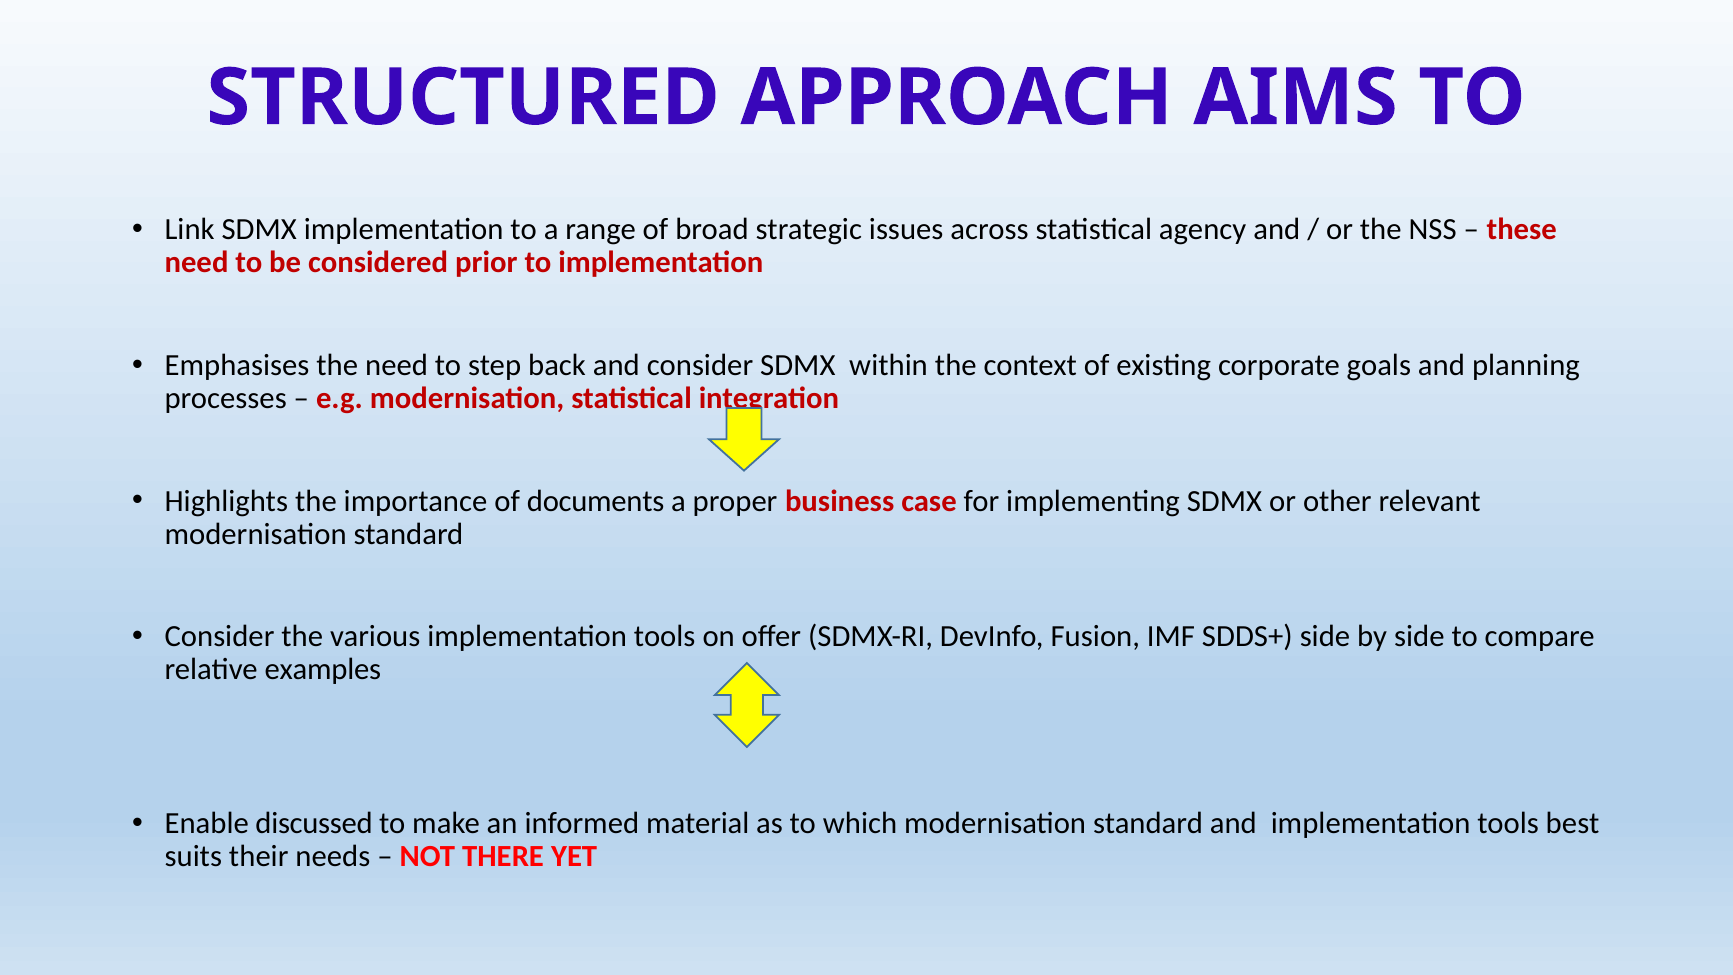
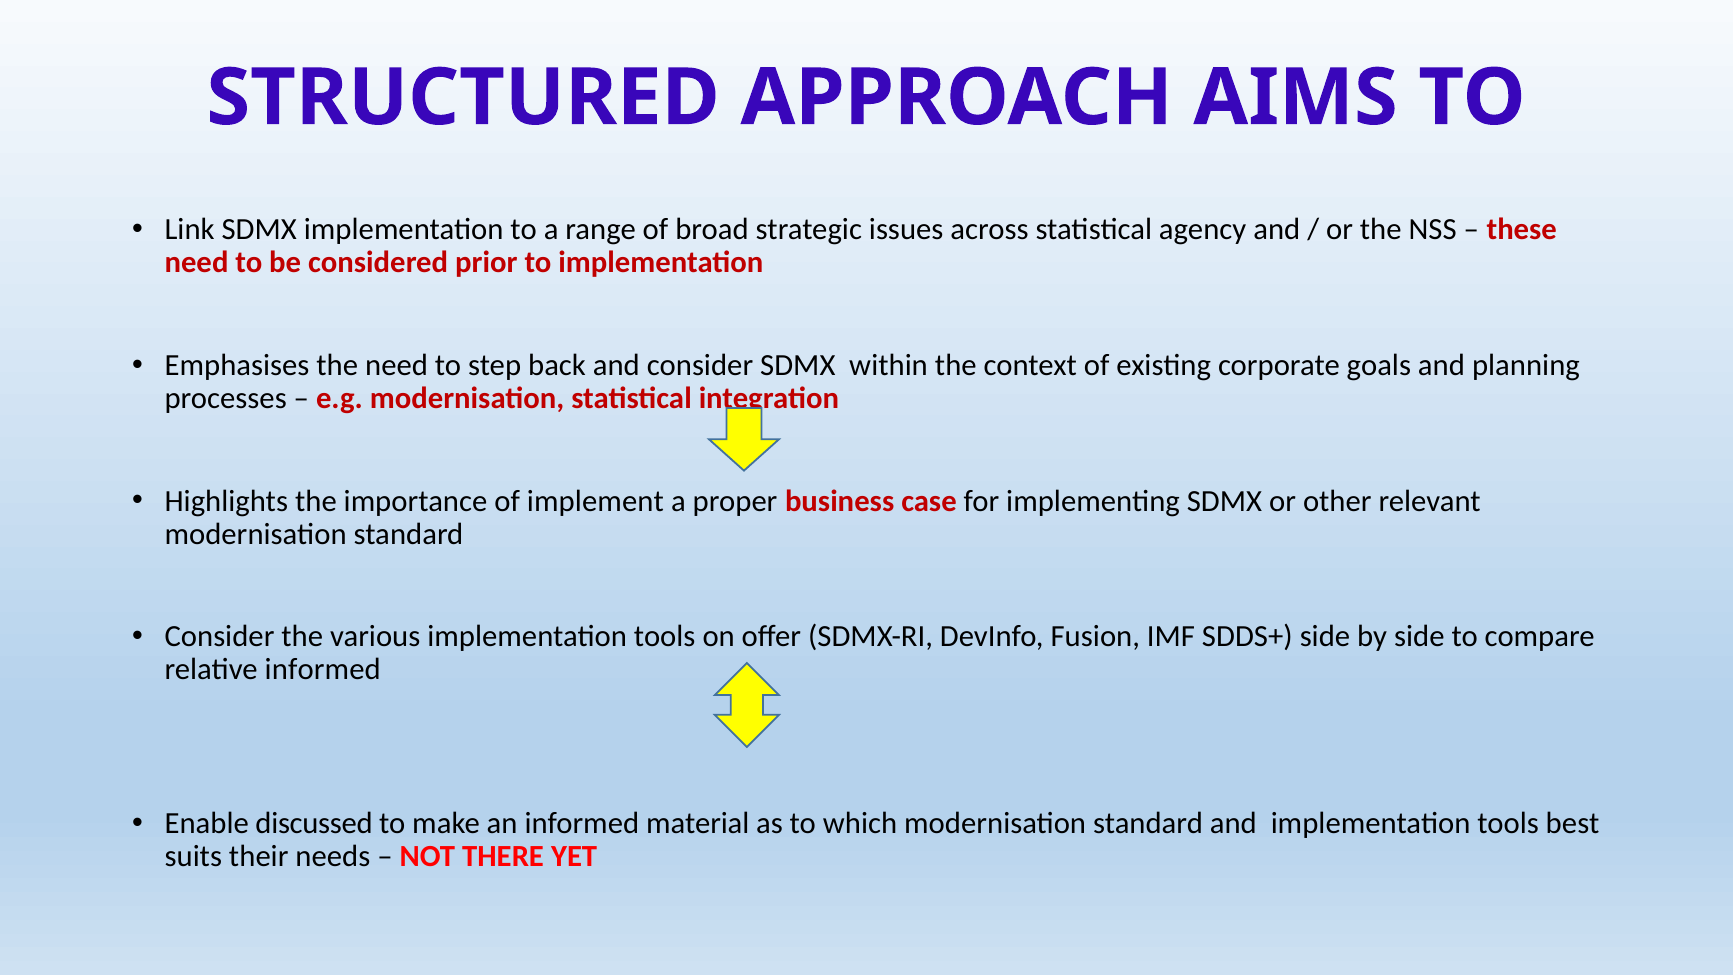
documents: documents -> implement (595, 501)
relative examples: examples -> informed (323, 670)
